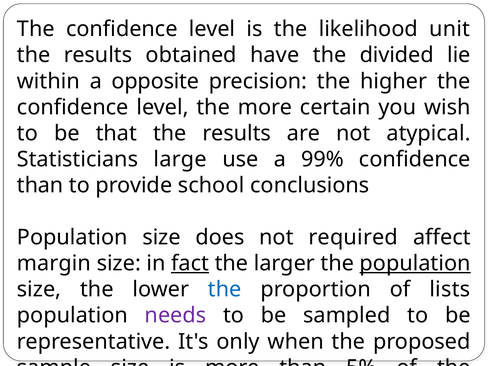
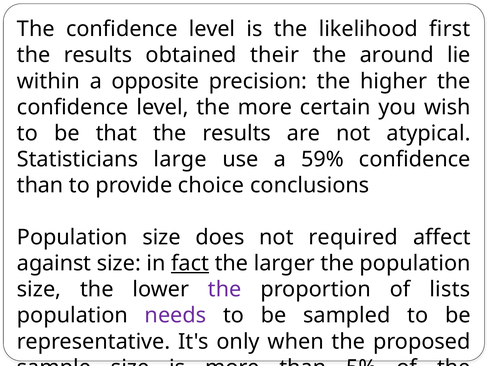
unit: unit -> first (450, 29)
have: have -> their (275, 55)
divided: divided -> around (397, 55)
99%: 99% -> 59% (322, 159)
school: school -> choice (211, 185)
margin: margin -> against (54, 263)
population underline: present -> none (415, 263)
the colour: blue -> purple (225, 289)
